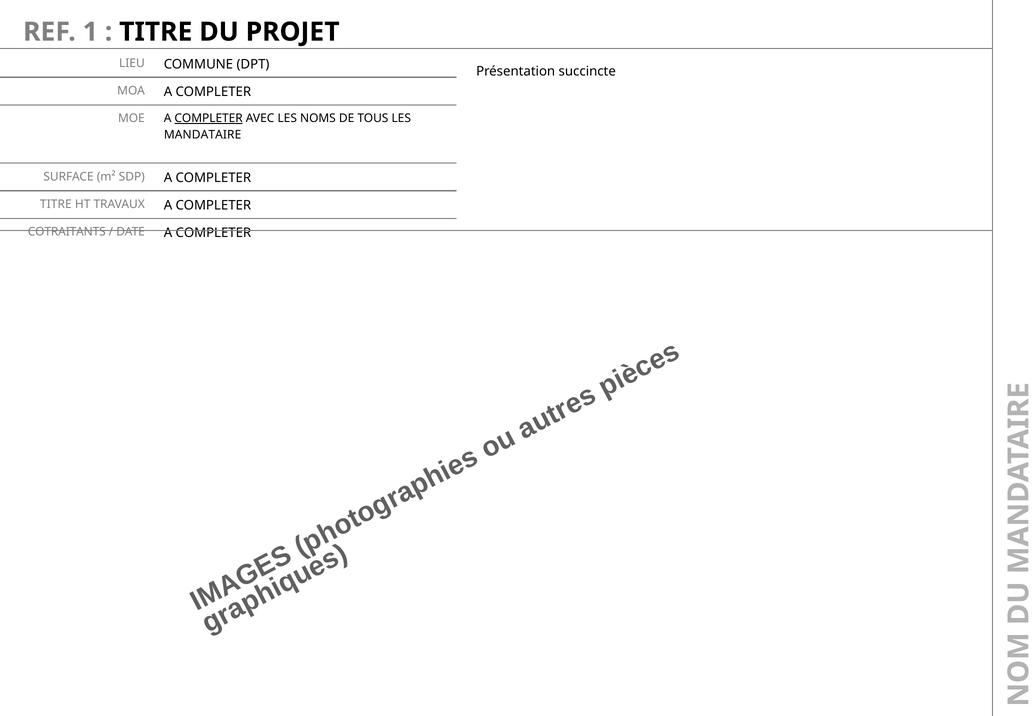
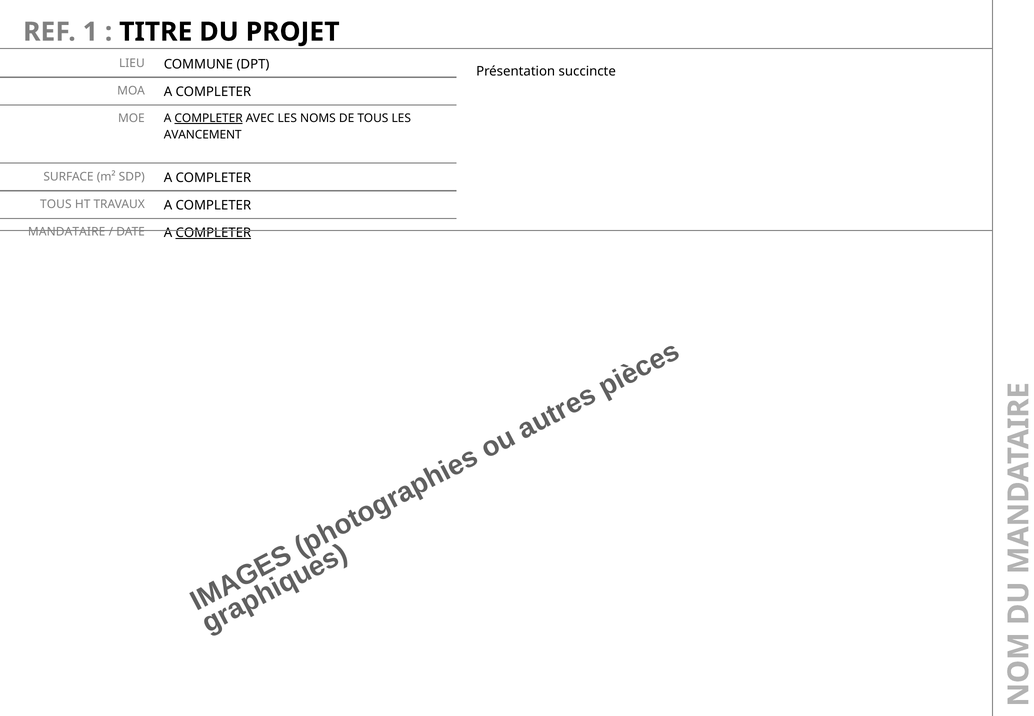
MANDATAIRE: MANDATAIRE -> AVANCEMENT (203, 135)
TITRE: TITRE -> TOUS (56, 204)
COTRAITANTS: COTRAITANTS -> MANDATAIRE (67, 232)
COMPLETER underline: none -> present (213, 233)
